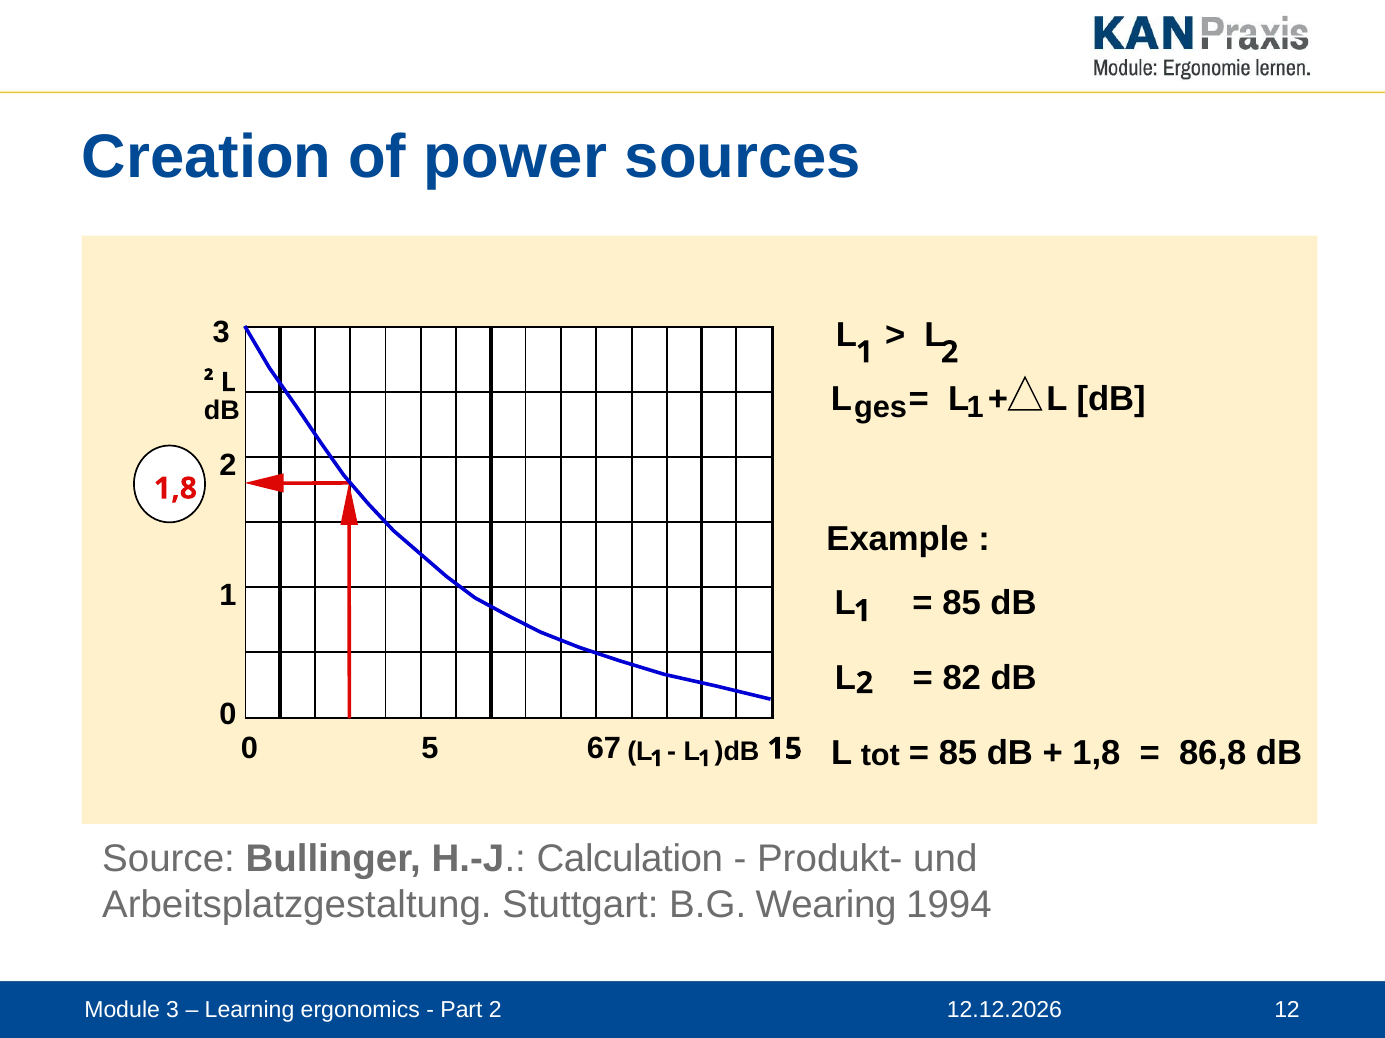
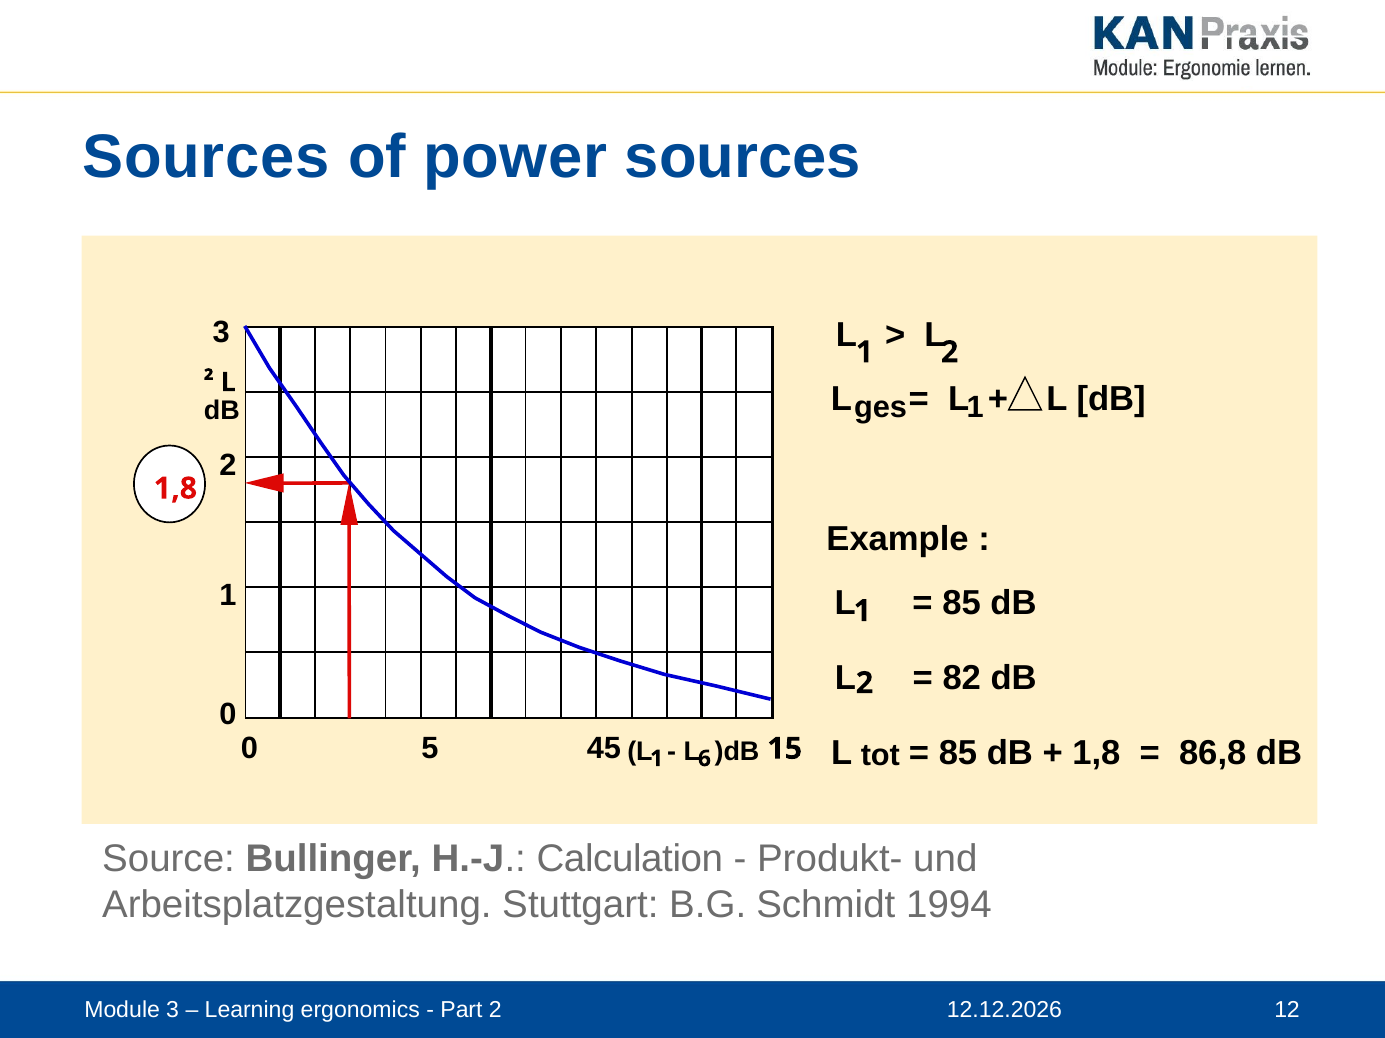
Creation: Creation -> Sources (206, 157)
67: 67 -> 45 (604, 749)
1 1: 1 -> 6 (704, 759)
Wearing: Wearing -> Schmidt (826, 905)
